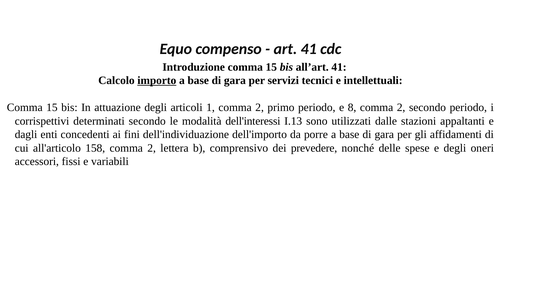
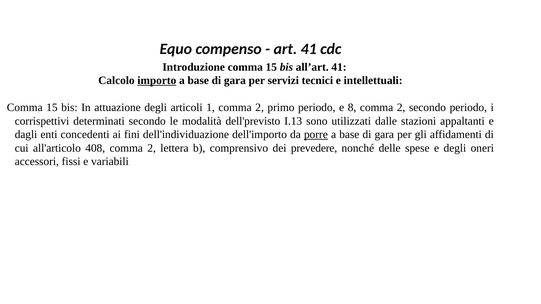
dell'interessi: dell'interessi -> dell'previsto (253, 121)
porre underline: none -> present (316, 135)
158: 158 -> 408 (95, 148)
